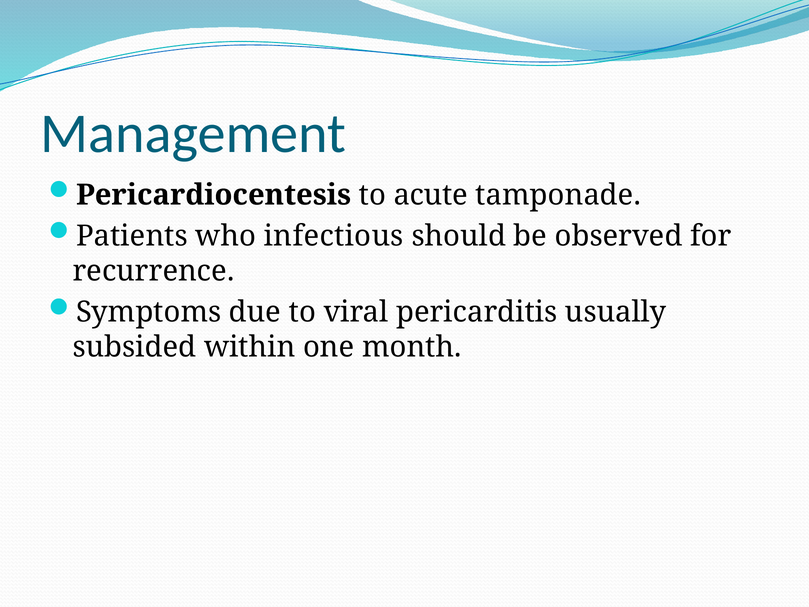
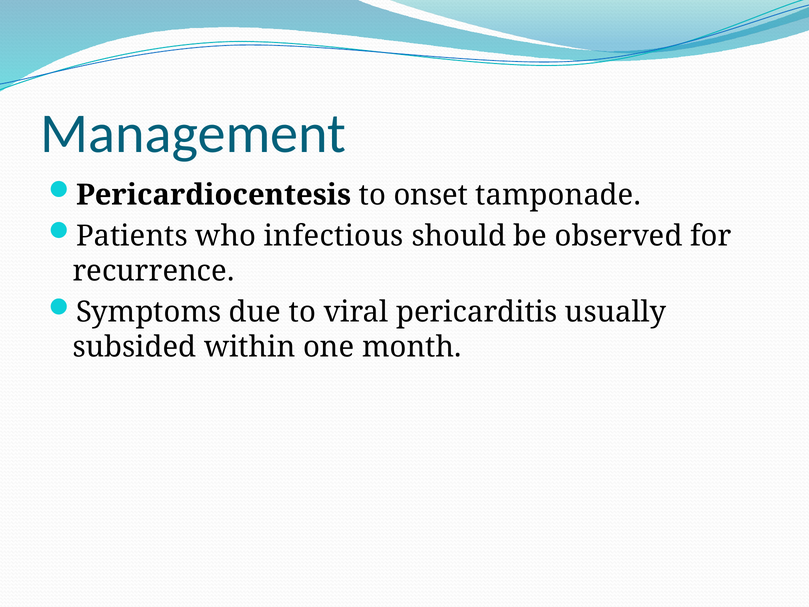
acute: acute -> onset (431, 195)
